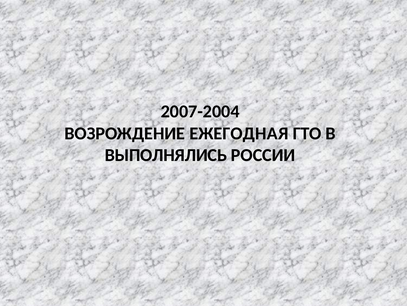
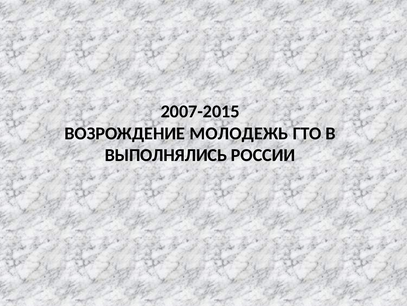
2007-2004: 2007-2004 -> 2007-2015 (200, 111)
ЕЖЕГОДНАЯ: ЕЖЕГОДНАЯ -> МОЛОДЕЖЬ (239, 133)
